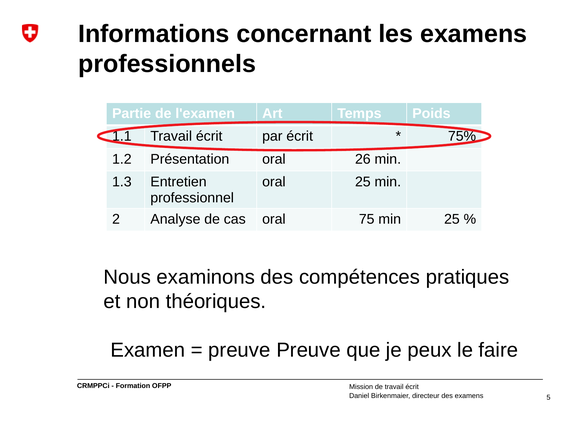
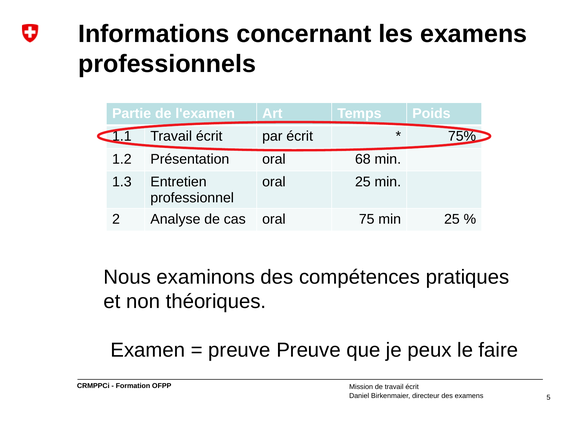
26: 26 -> 68 (363, 159)
